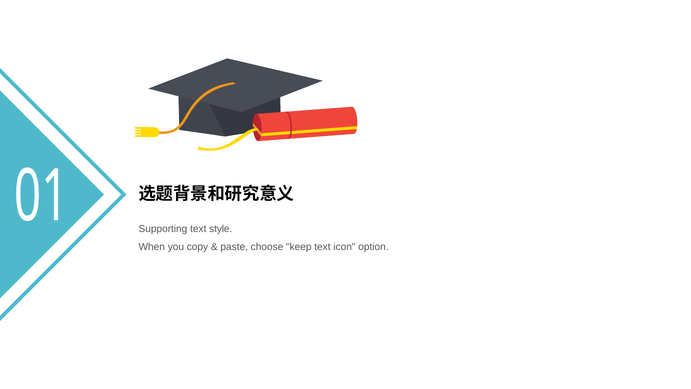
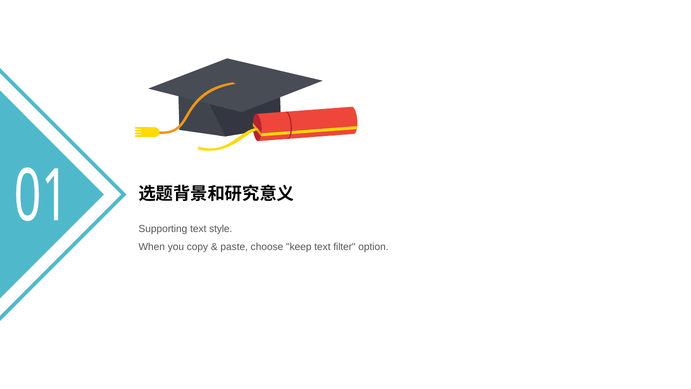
icon: icon -> filter (344, 247)
